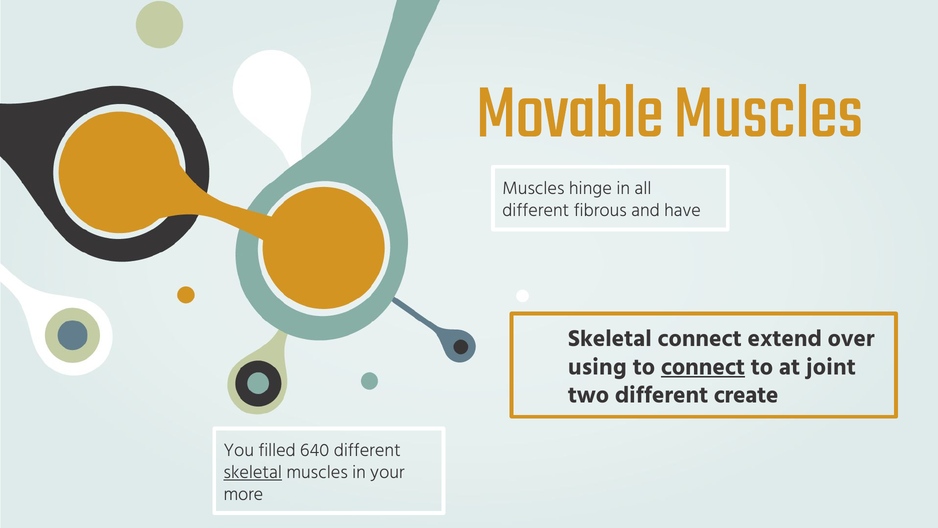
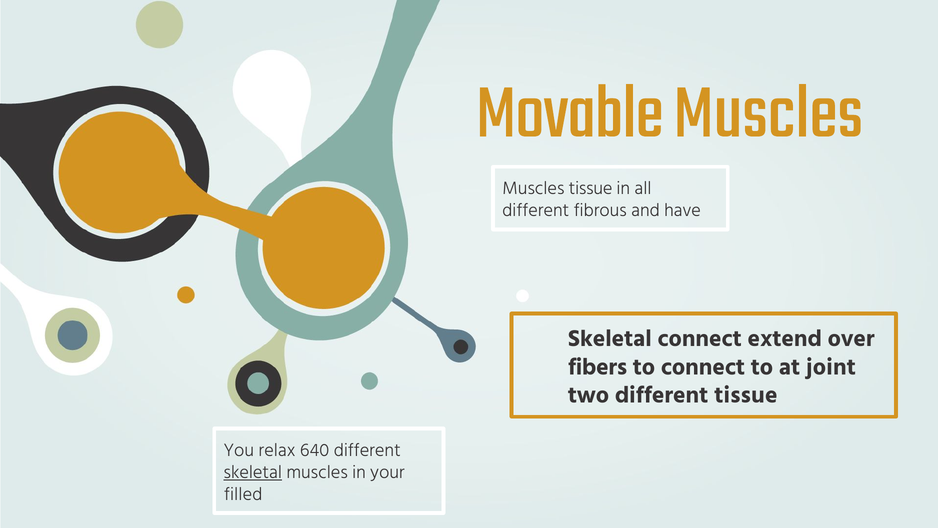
Muscles hinge: hinge -> tissue (591, 188)
using: using -> fibers (598, 367)
connect underline: present -> none (703, 367)
different create: create -> tissue (746, 395)
filled: filled -> relax (277, 450)
more: more -> filled (243, 494)
